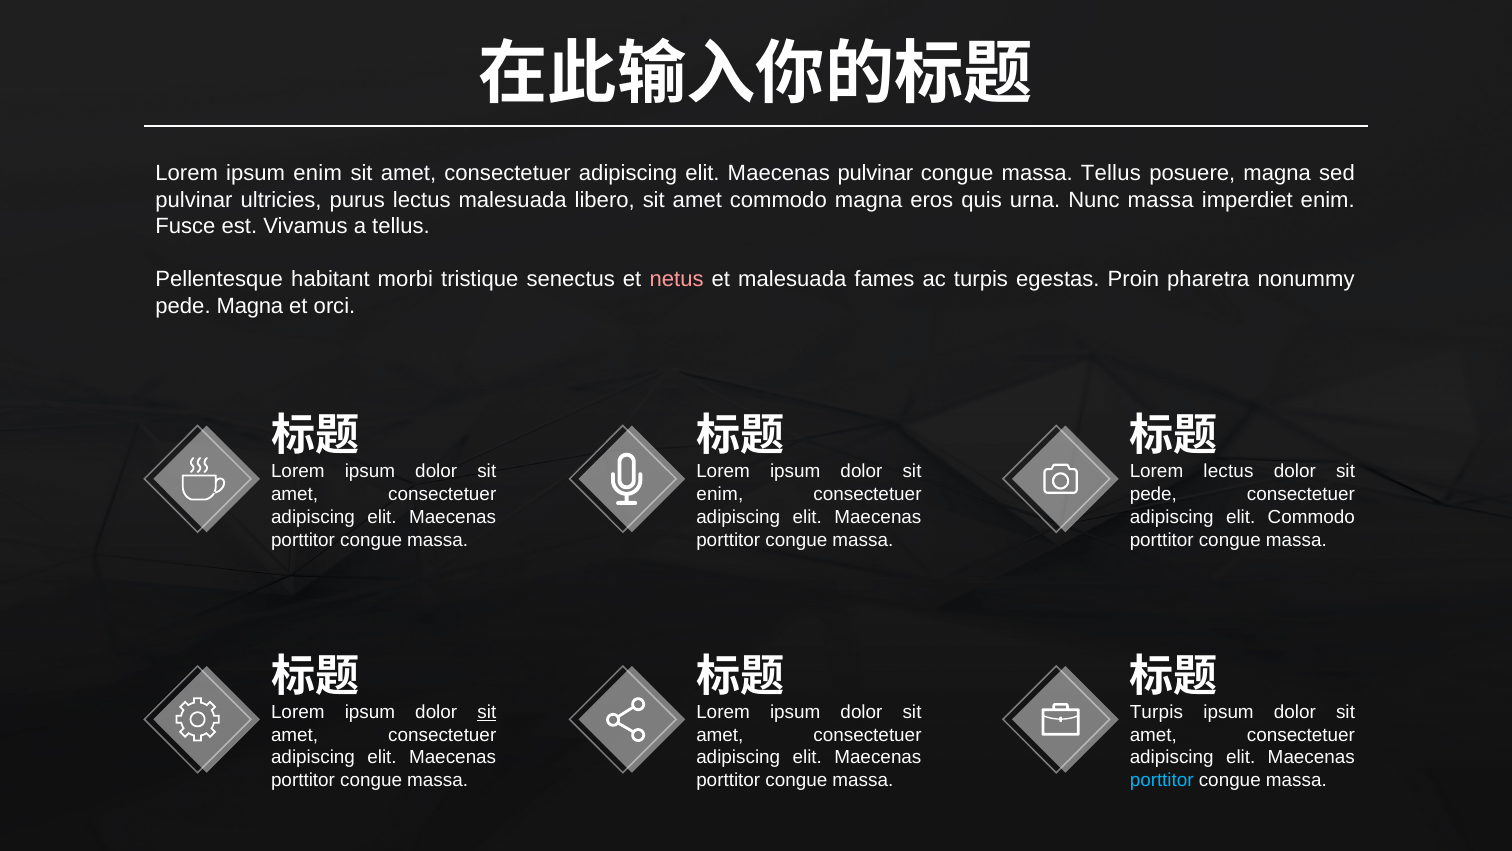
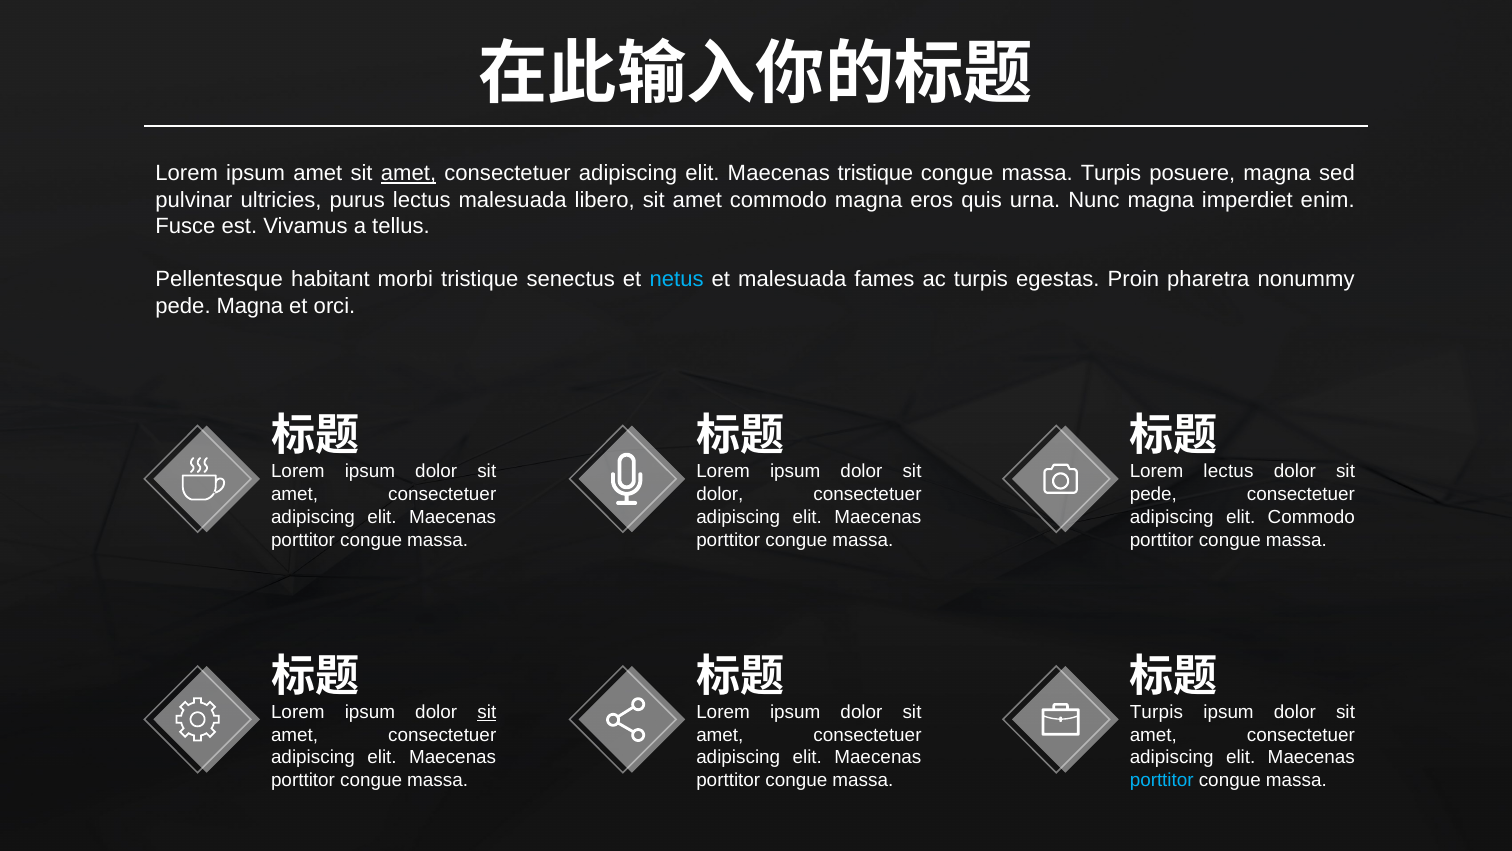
ipsum enim: enim -> amet (318, 173)
amet underline: none -> present (408, 173)
Maecenas pulvinar: pulvinar -> tristique (875, 173)
massa Tellus: Tellus -> Turpis (1111, 173)
Nunc massa: massa -> magna (1161, 200)
netus colour: pink -> light blue (677, 279)
enim: enim -> dolor (720, 494)
